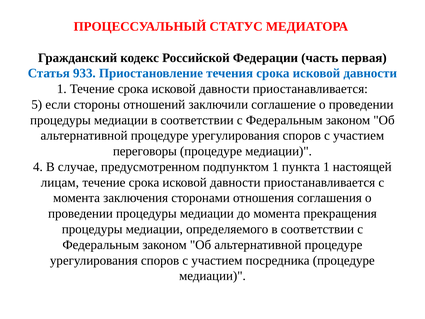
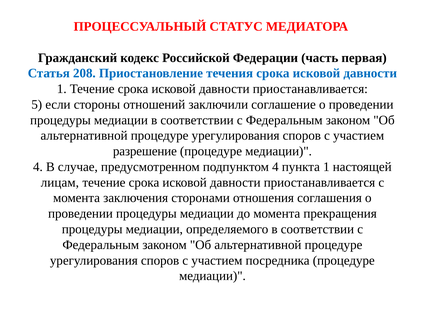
933: 933 -> 208 (84, 73)
переговоры: переговоры -> разрешение (145, 151)
подпунктом 1: 1 -> 4 (275, 167)
